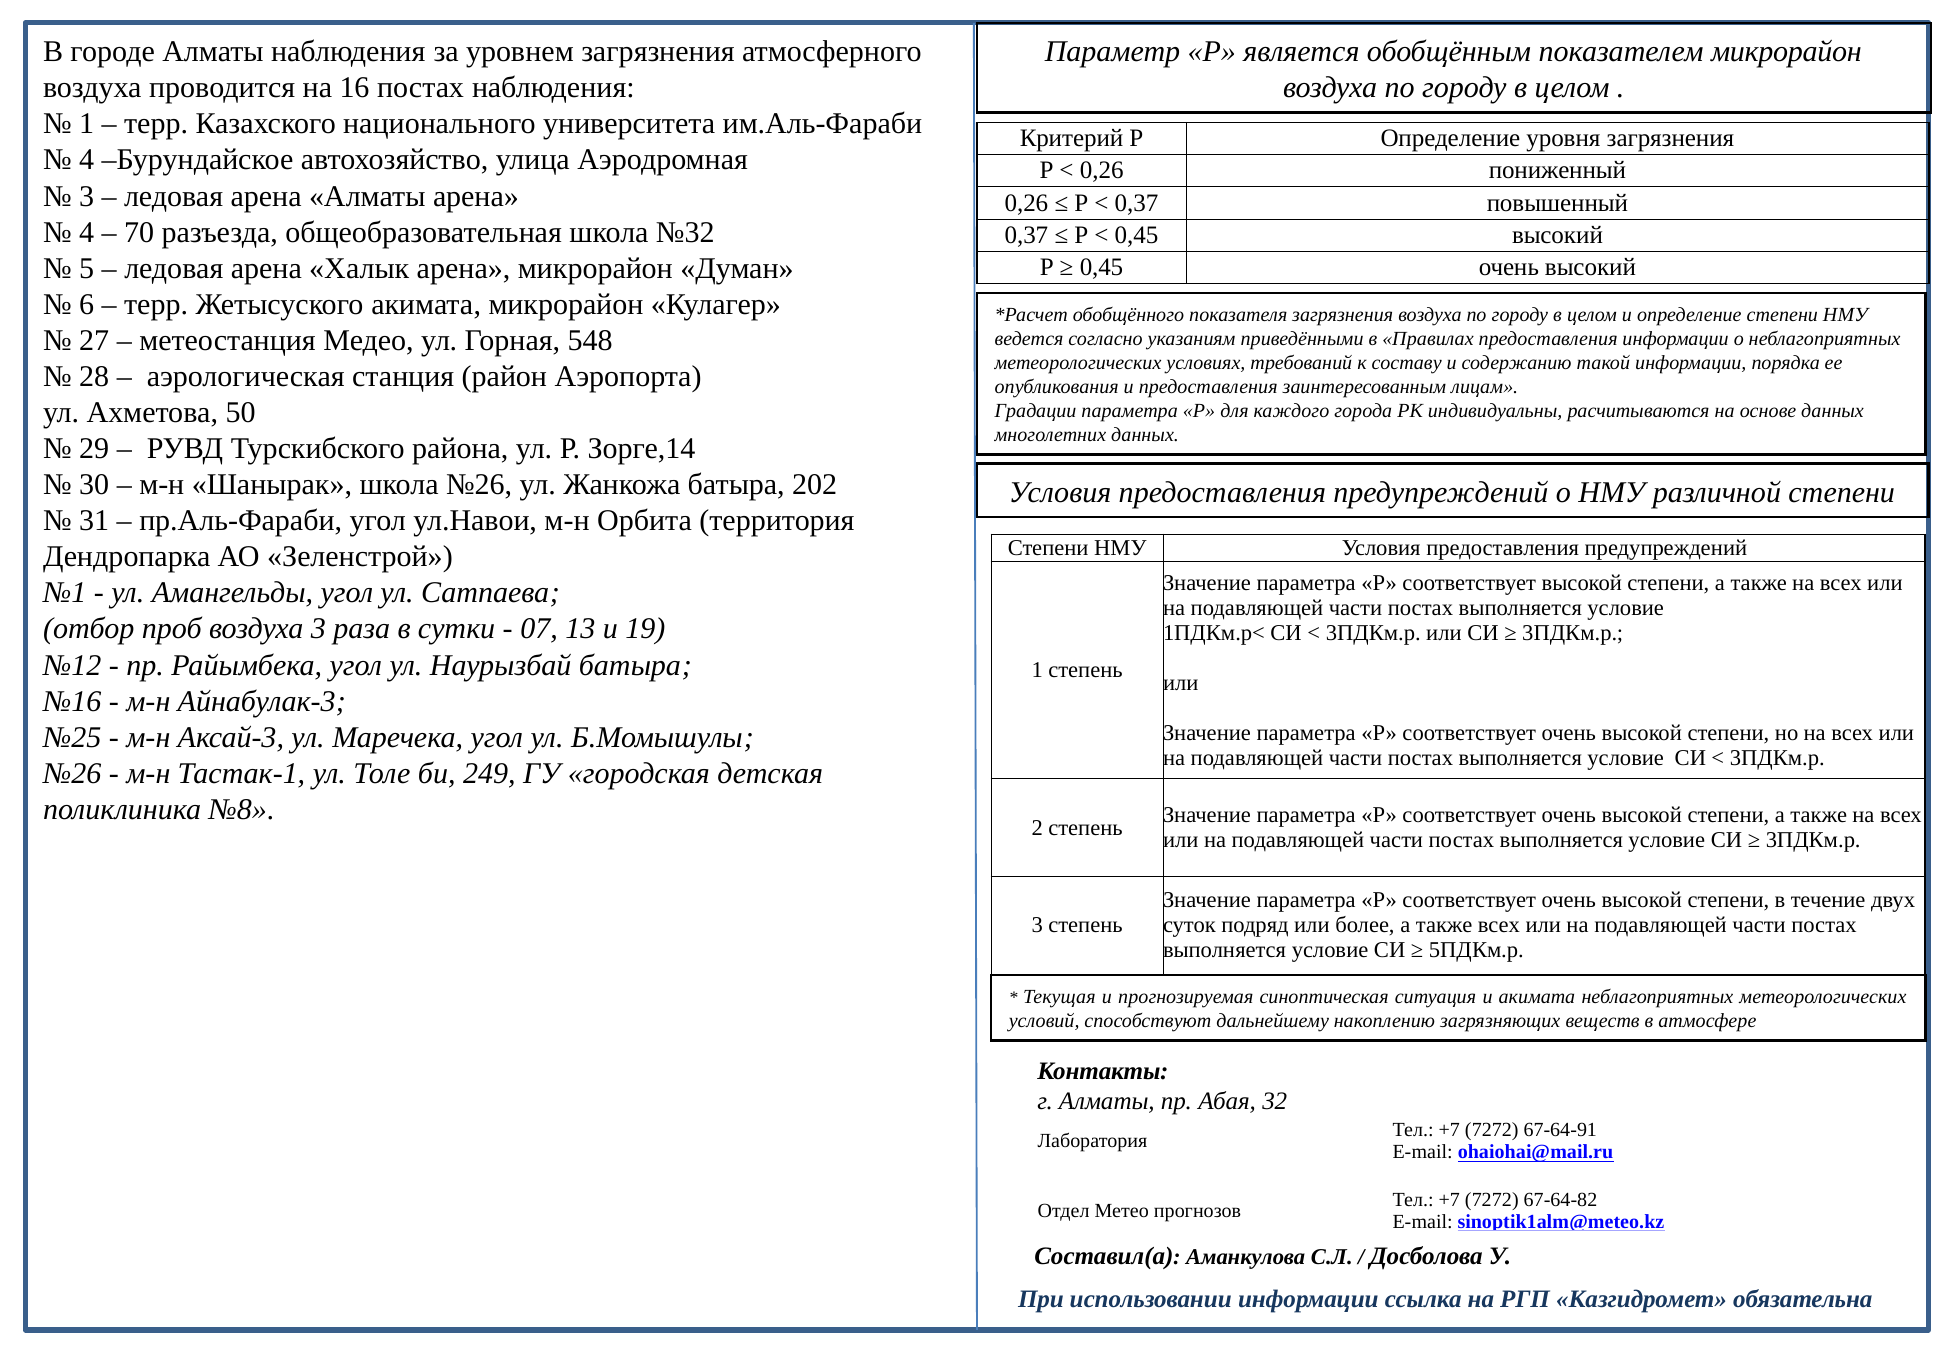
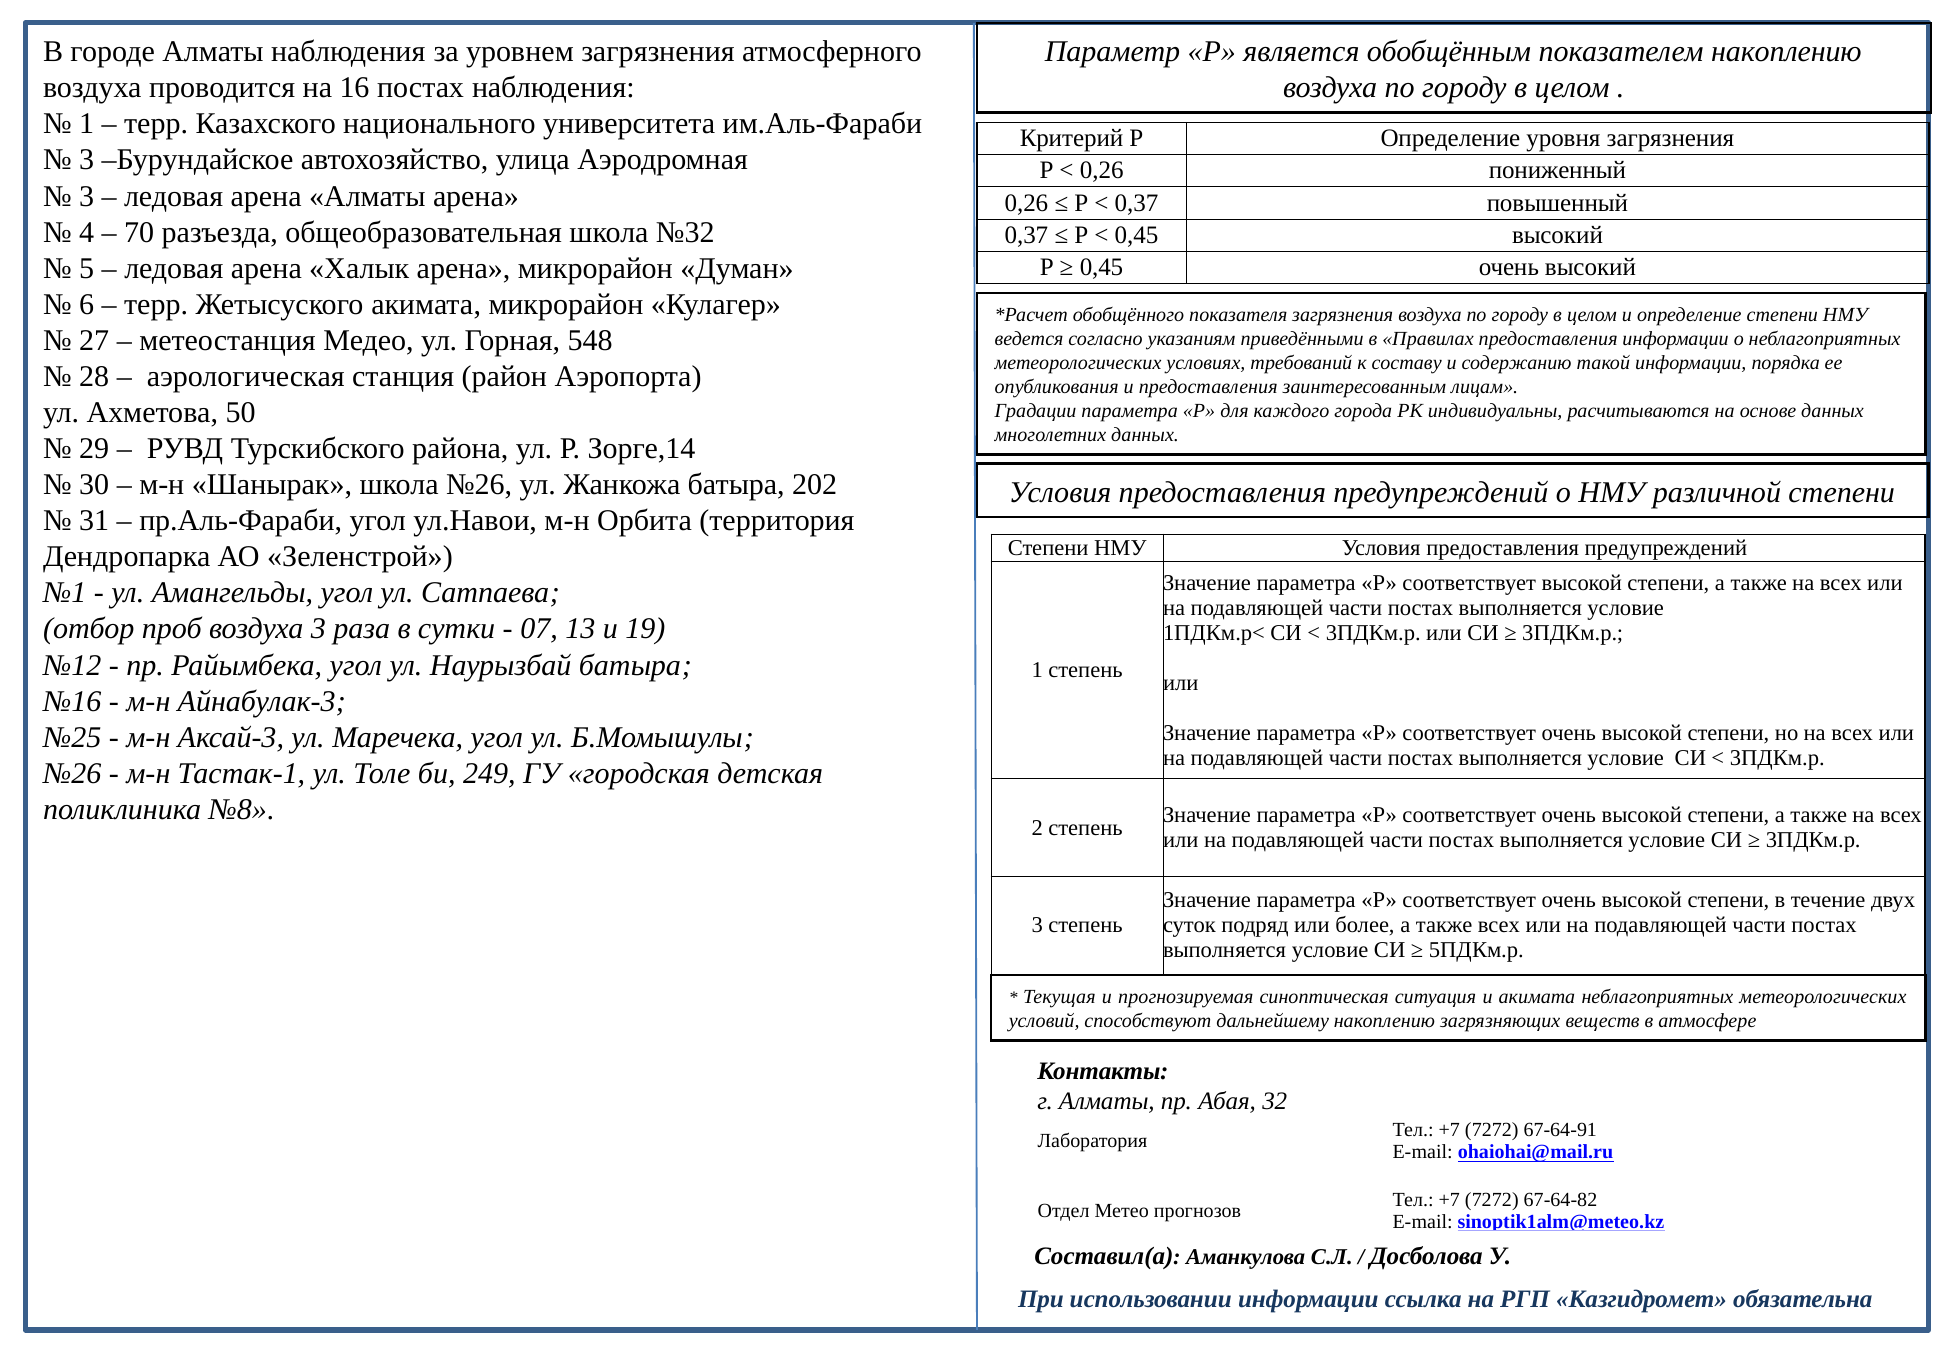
показателем микрорайон: микрорайон -> накоплению (1786, 52)
4: 4 -> 3 (87, 160)
